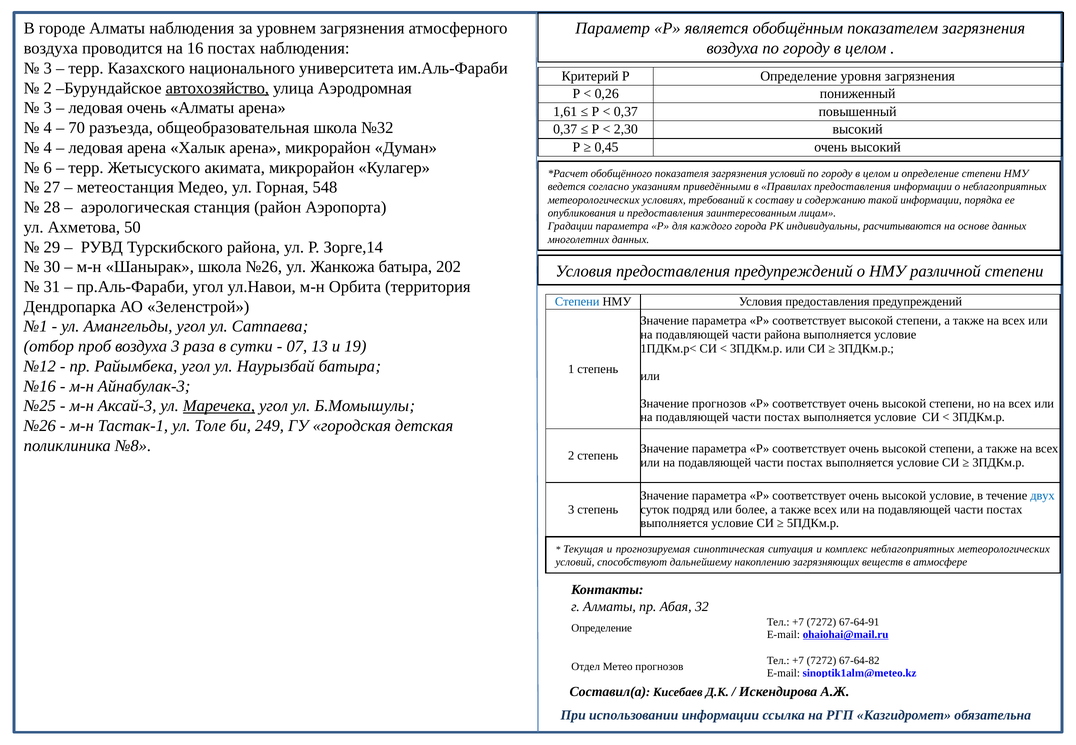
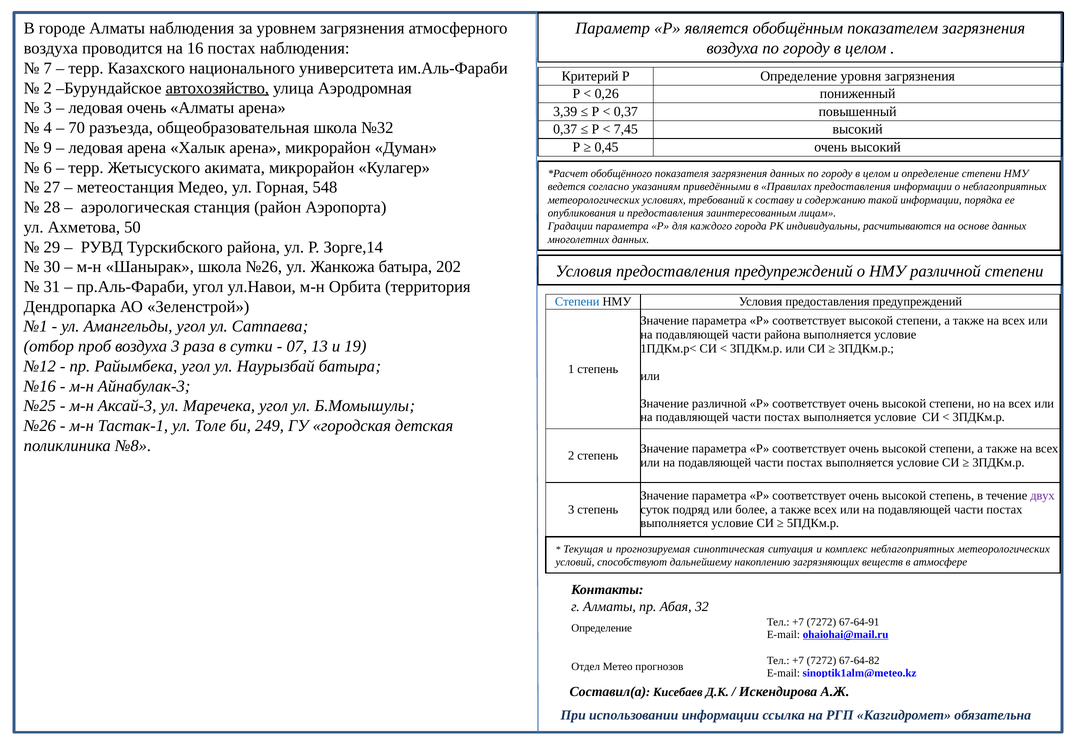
3: 3 -> 7 (48, 68)
1,61: 1,61 -> 3,39 (565, 112)
2,30: 2,30 -> 7,45 (626, 129)
4: 4 -> 9 (48, 148)
загрязнения условий: условий -> данных (787, 173)
Значение прогнозов: прогнозов -> различной (719, 403)
Маречека underline: present -> none (219, 406)
высокой условие: условие -> степень (952, 496)
двух colour: blue -> purple (1043, 496)
